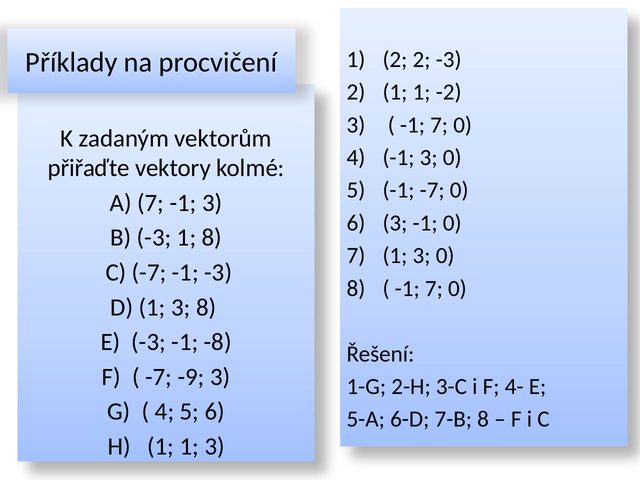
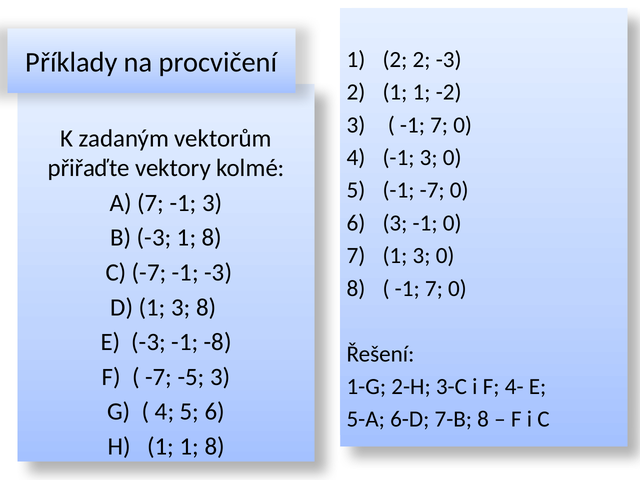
-9: -9 -> -5 (191, 377)
1 1 3: 3 -> 8 (215, 447)
